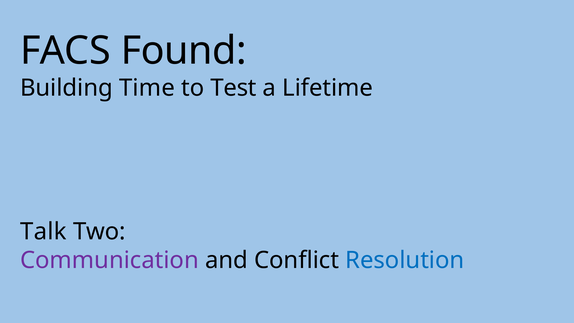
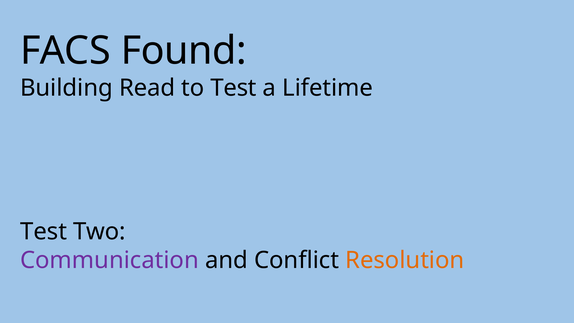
Time: Time -> Read (147, 88)
Talk: Talk -> Test (44, 231)
Resolution colour: blue -> orange (405, 260)
